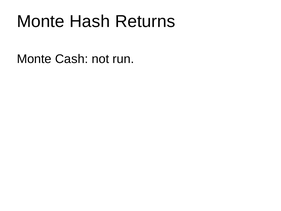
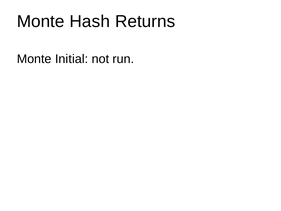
Cash: Cash -> Initial (72, 59)
